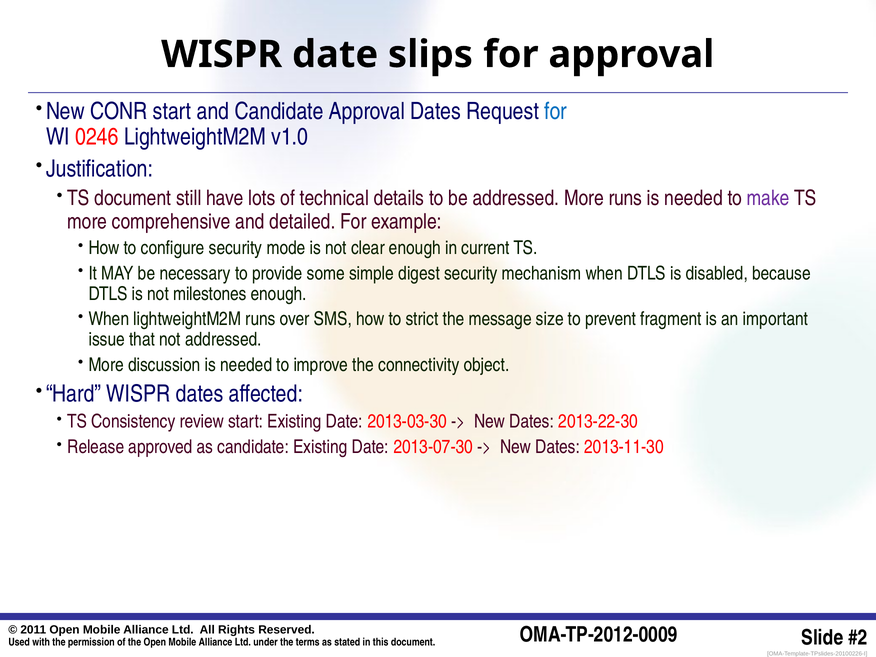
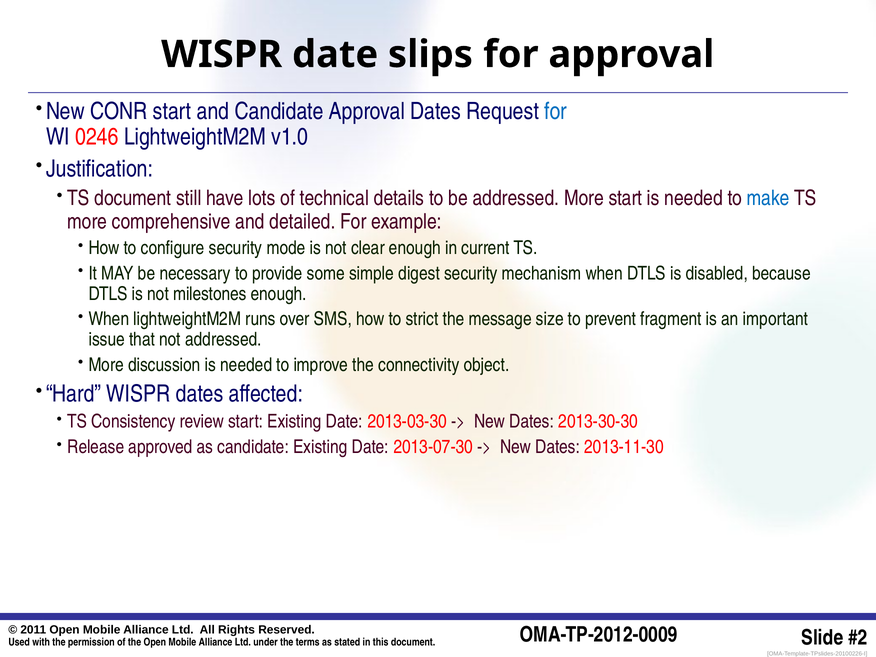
More runs: runs -> start (625, 198)
make colour: purple -> blue (768, 198)
2013-22-30: 2013-22-30 -> 2013-30-30 (598, 422)
